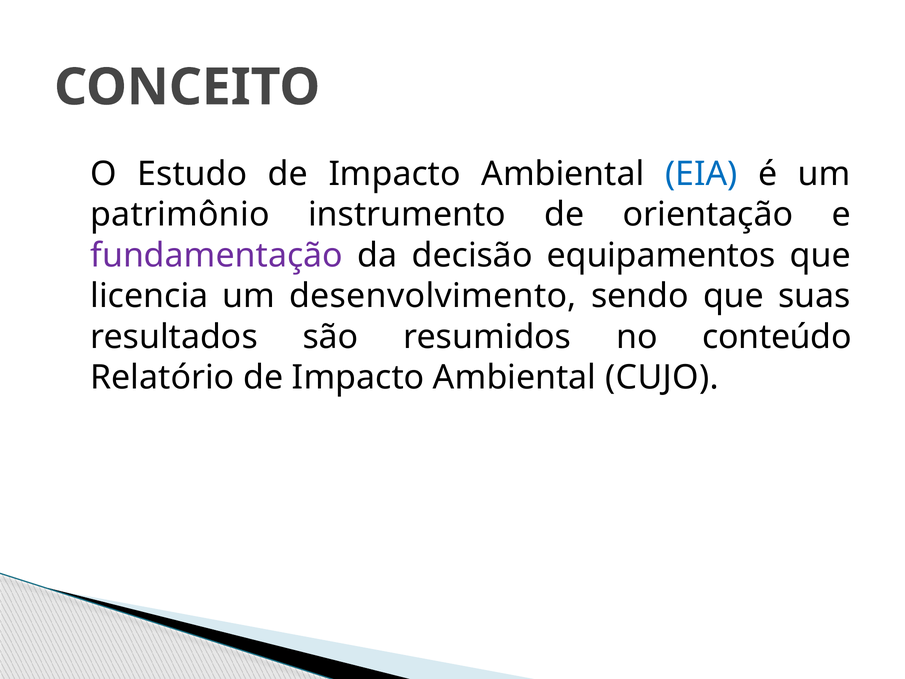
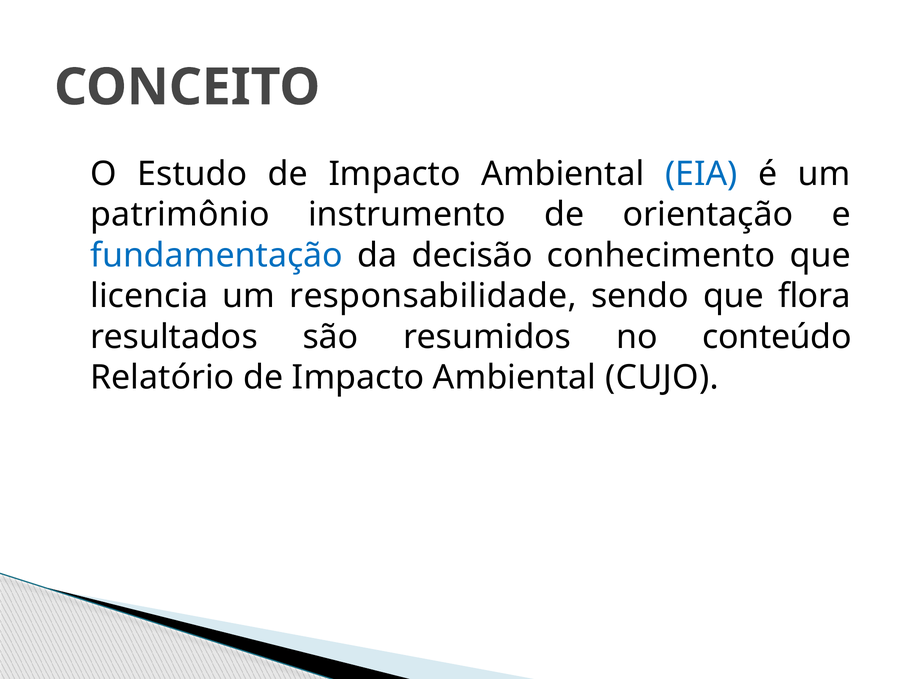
fundamentação colour: purple -> blue (217, 255)
equipamentos: equipamentos -> conhecimento (661, 255)
desenvolvimento: desenvolvimento -> responsabilidade (433, 296)
suas: suas -> flora (815, 296)
